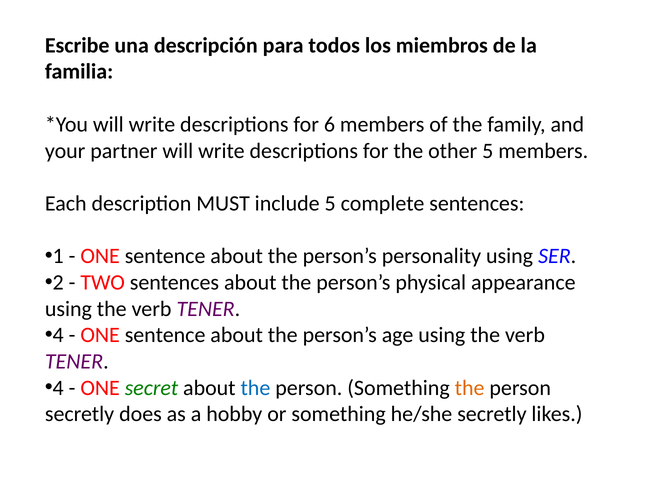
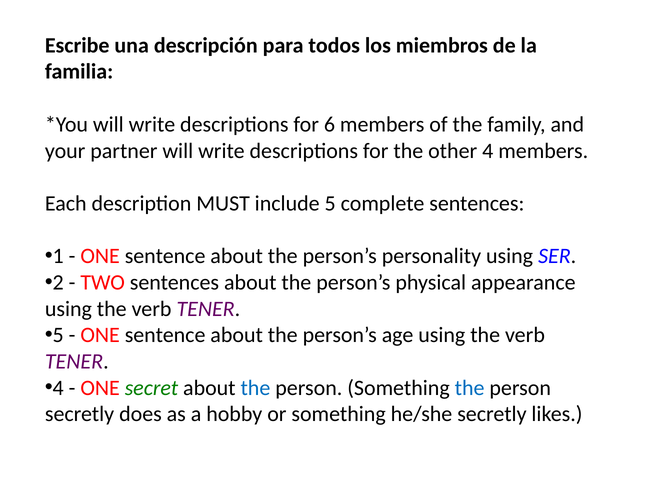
other 5: 5 -> 4 (488, 151)
4: 4 -> 5 (58, 335)
the colour: orange -> blue (470, 388)
